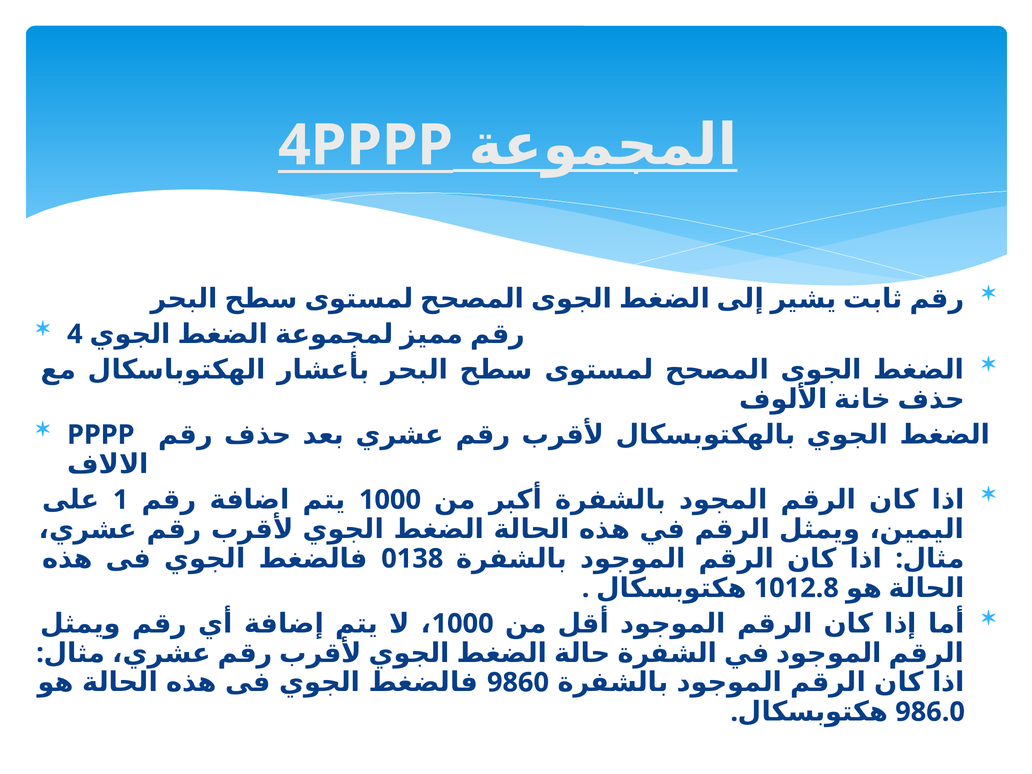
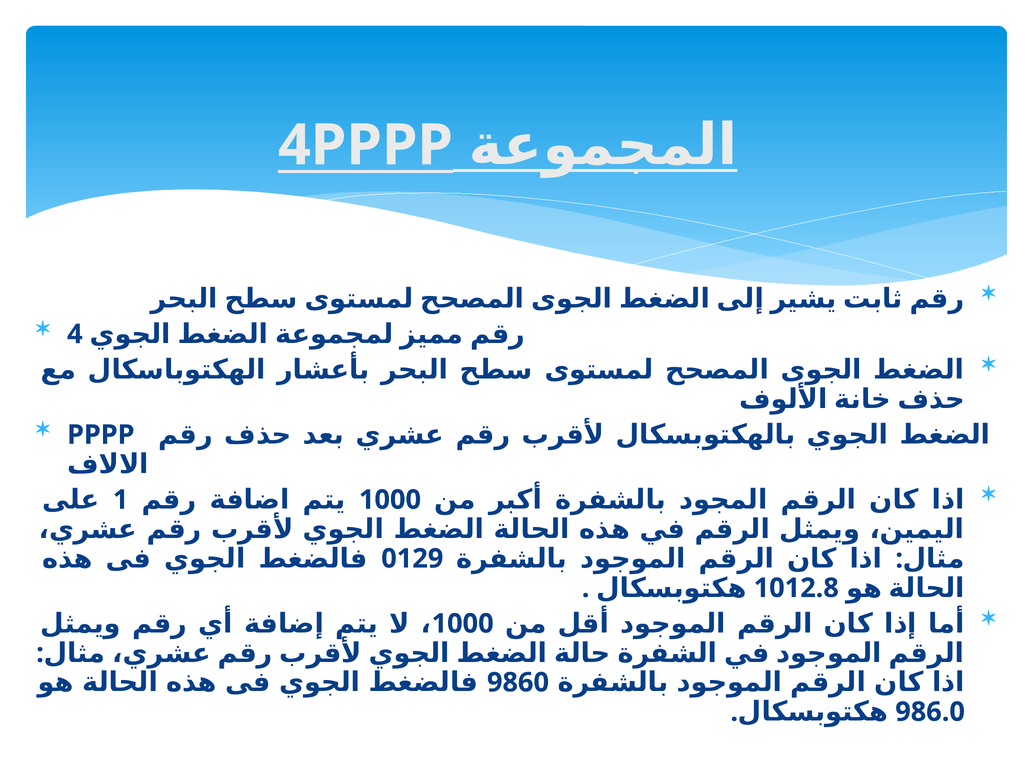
0138: 0138 -> 0129 (412, 559)
